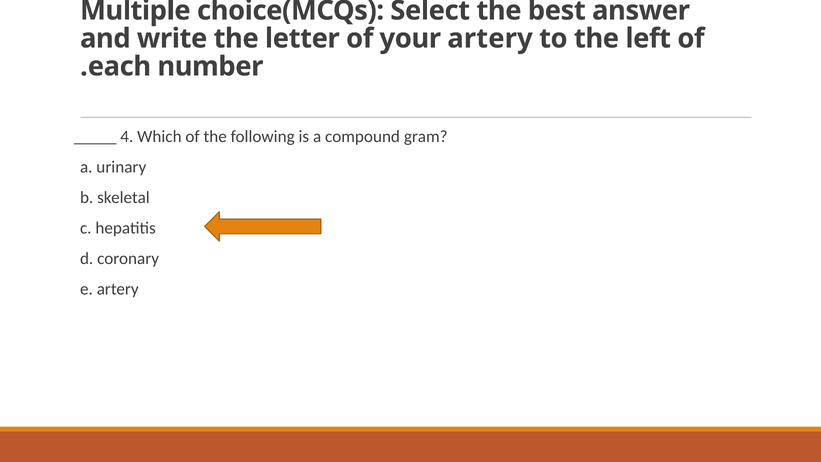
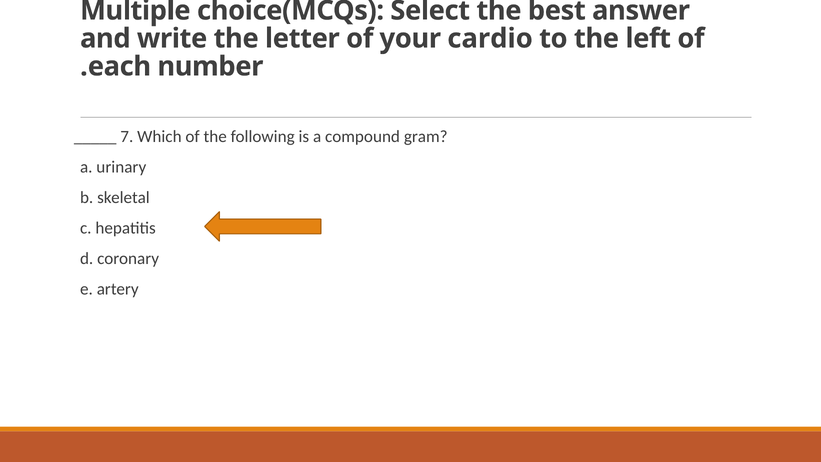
your artery: artery -> cardio (490, 38)
4: 4 -> 7 (127, 137)
